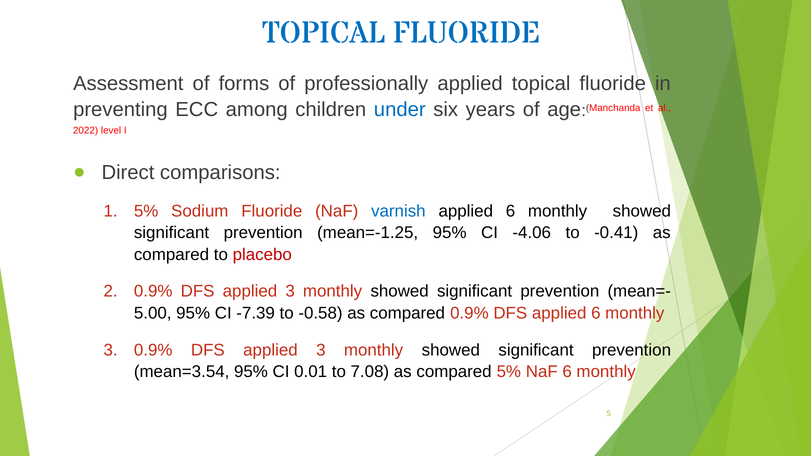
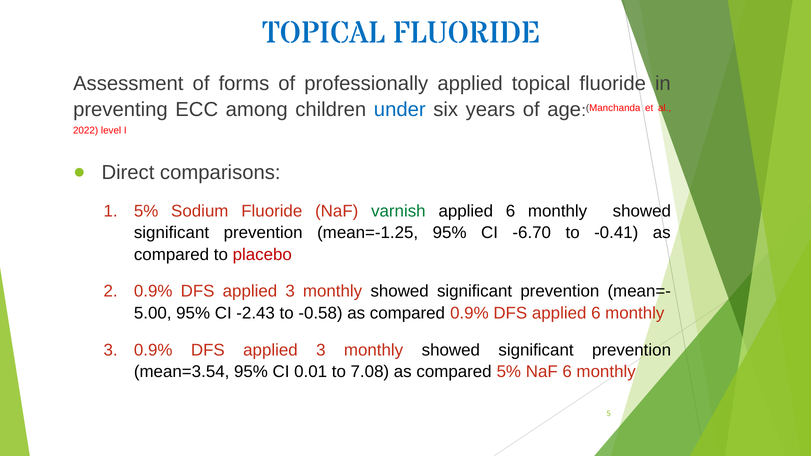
varnish colour: blue -> green (398, 211)
-4.06: -4.06 -> -6.70 (532, 233)
-7.39: -7.39 -> -2.43 (256, 313)
